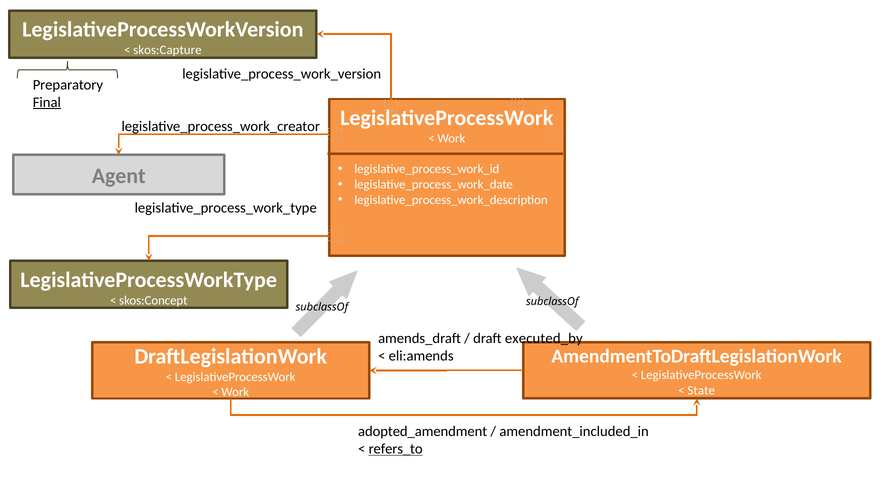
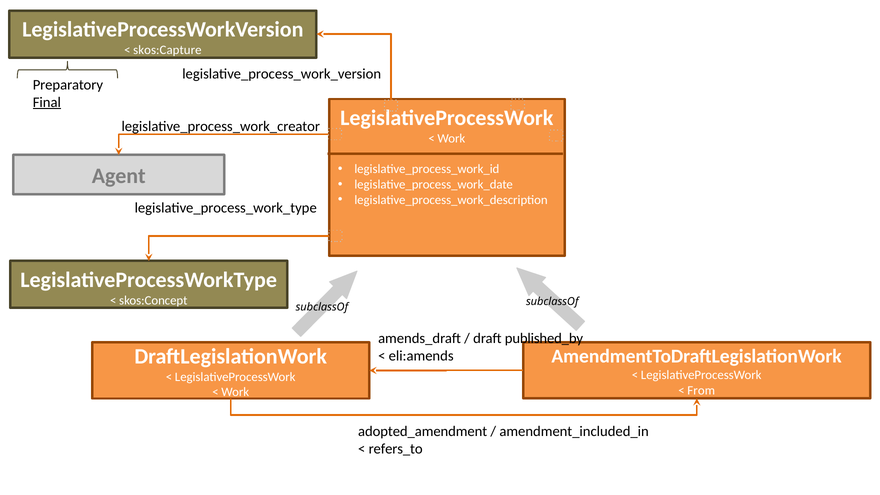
executed_by: executed_by -> published_by (544, 338)
State: State -> From (701, 391)
refers_to underline: present -> none (396, 449)
